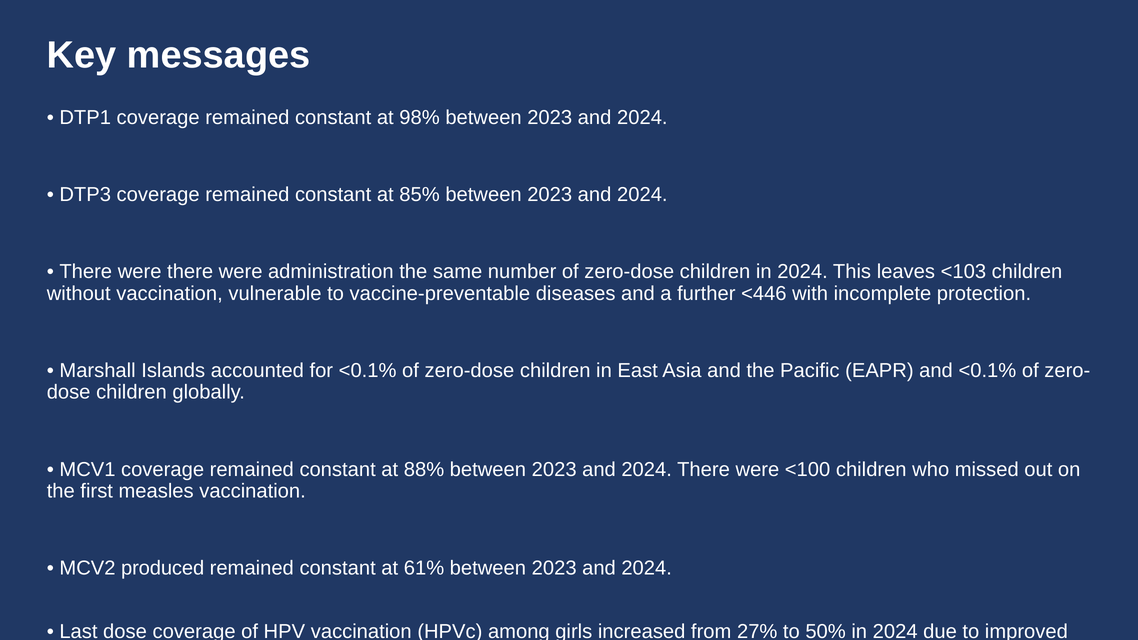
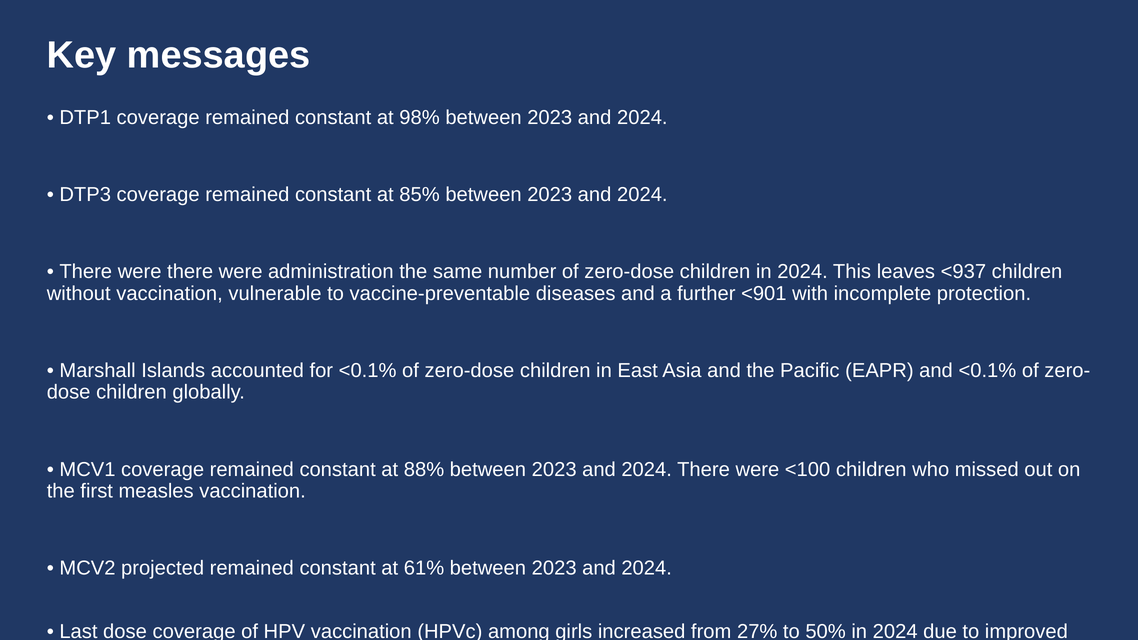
<103: <103 -> <937 (963, 272)
<446: <446 -> <901 (764, 293)
produced: produced -> projected (163, 568)
